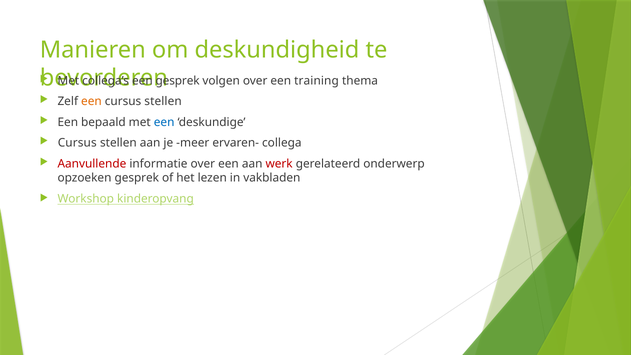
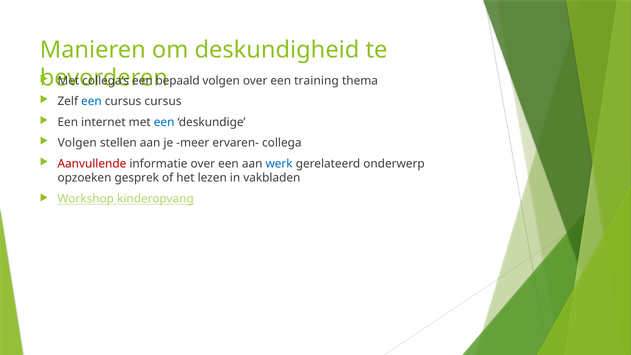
gesprek: gesprek -> bepaald (178, 81)
een colour: orange -> blue (91, 101)
stellen: stellen -> cursus (163, 101)
bepaald: bepaald -> internet (103, 122)
Cursus: Cursus -> Volgen (77, 143)
werk colour: red -> blue (279, 164)
